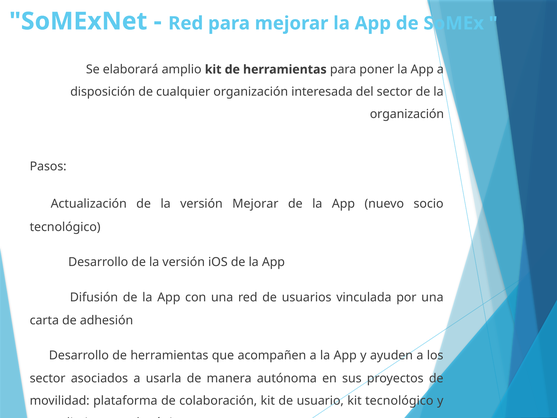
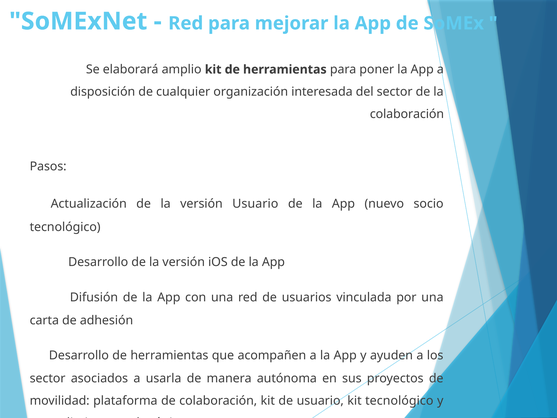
organización: organización -> colaboración (407, 114)
versión Mejorar: Mejorar -> Usuario (255, 204)
